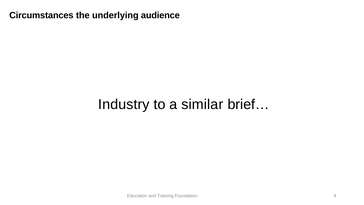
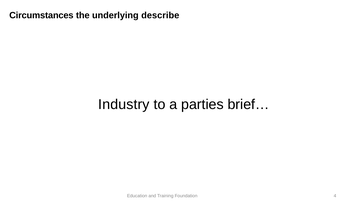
audience: audience -> describe (160, 15)
similar: similar -> parties (202, 104)
